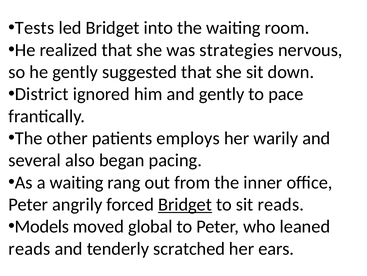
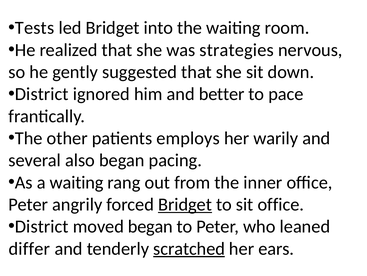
and gently: gently -> better (222, 94)
sit reads: reads -> office (281, 204)
Models: Models -> District (42, 226)
moved global: global -> began (150, 226)
reads: reads -> differ (29, 248)
scratched underline: none -> present (189, 248)
